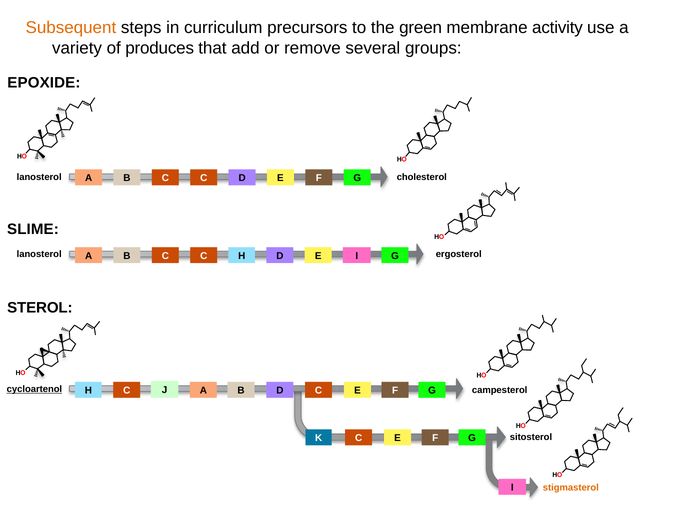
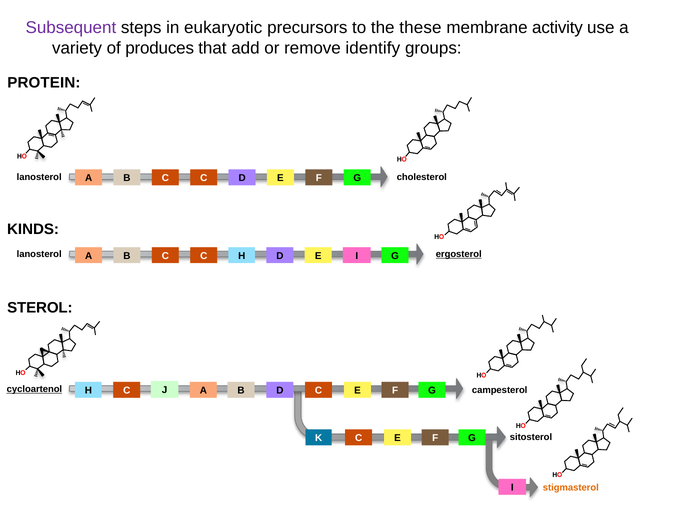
Subsequent colour: orange -> purple (71, 28)
curriculum: curriculum -> eukaryotic (223, 28)
green: green -> these (420, 28)
several: several -> identify (373, 48)
EPOXIDE: EPOXIDE -> PROTEIN (44, 83)
SLIME: SLIME -> KINDS (33, 229)
ergosterol underline: none -> present (459, 254)
